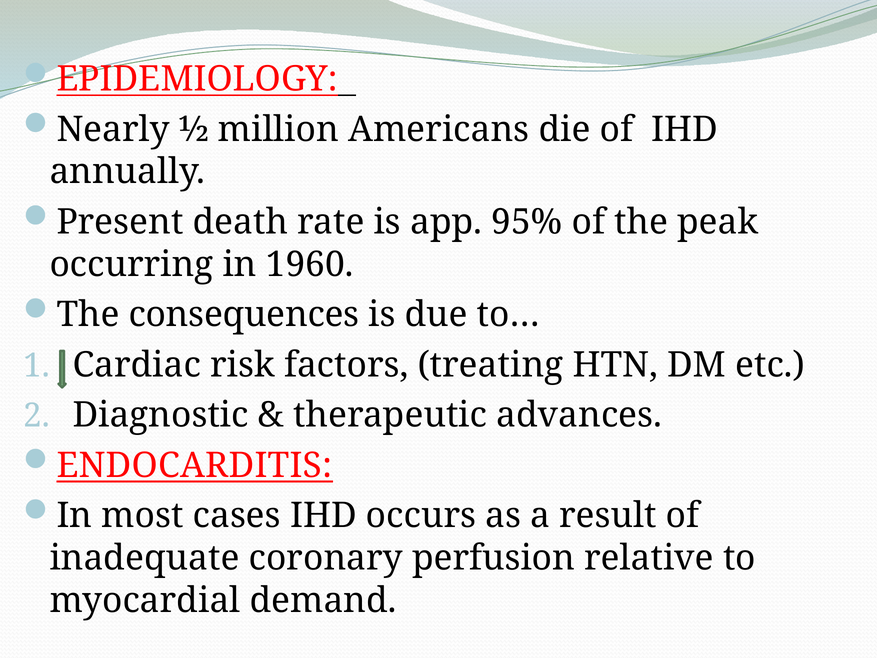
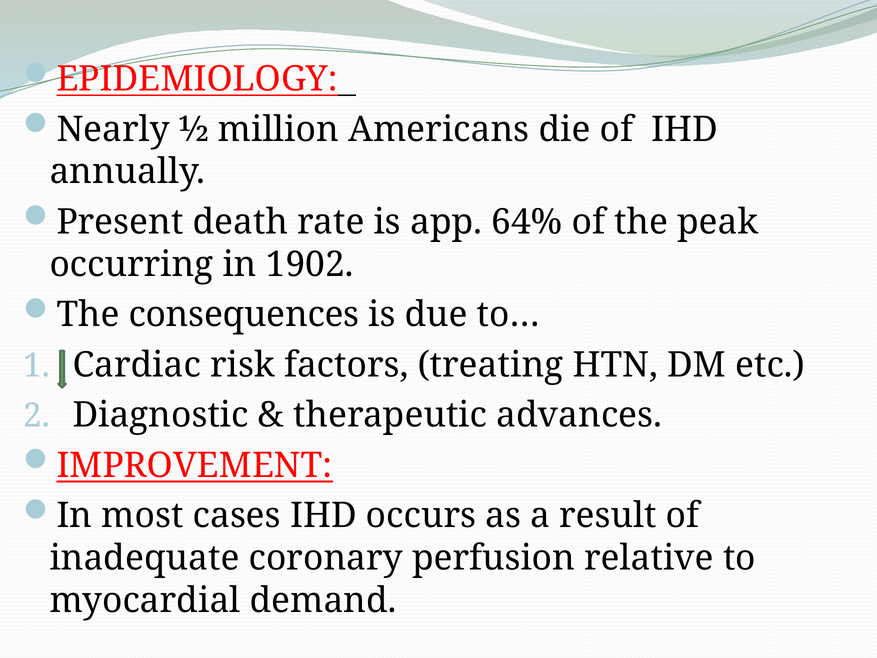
95%: 95% -> 64% (527, 222)
1960: 1960 -> 1902 (310, 264)
ENDOCARDITIS: ENDOCARDITIS -> IMPROVEMENT (195, 465)
